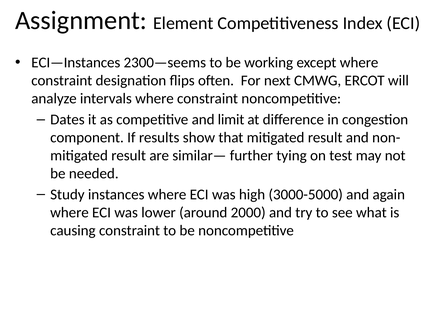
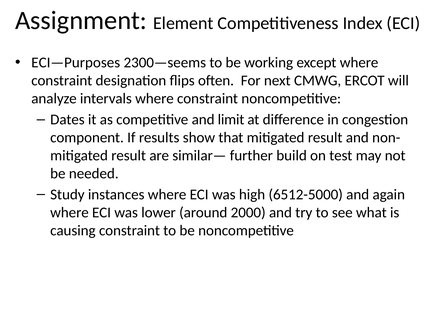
ECI—Instances: ECI—Instances -> ECI—Purposes (76, 63)
tying: tying -> build (292, 156)
3000-5000: 3000-5000 -> 6512-5000 (306, 195)
